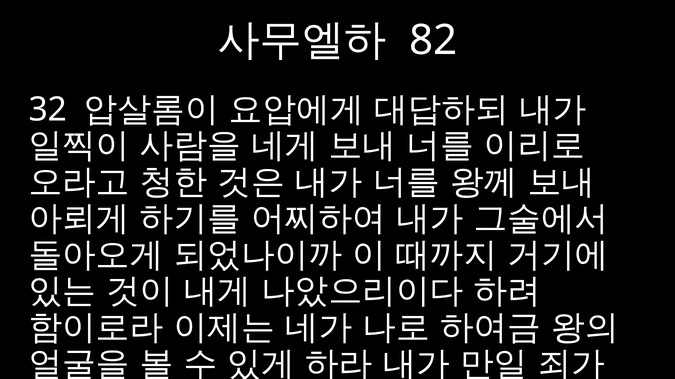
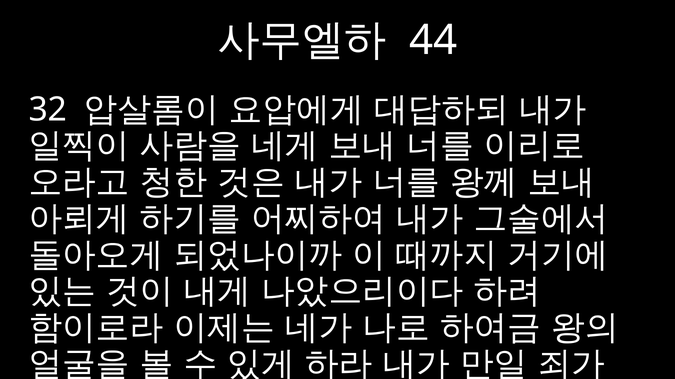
82: 82 -> 44 (433, 41)
